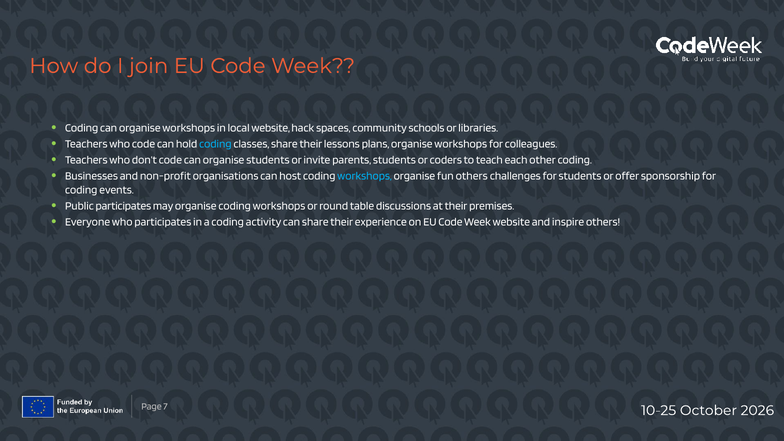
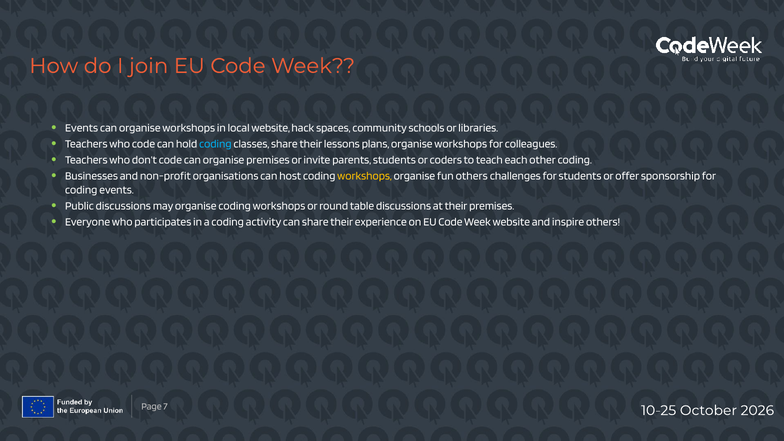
Coding: Coding -> Events (82, 128)
organise students: students -> premises (268, 160)
workshops colour: light blue -> yellow (365, 176)
Public participates: participates -> discussions (123, 206)
